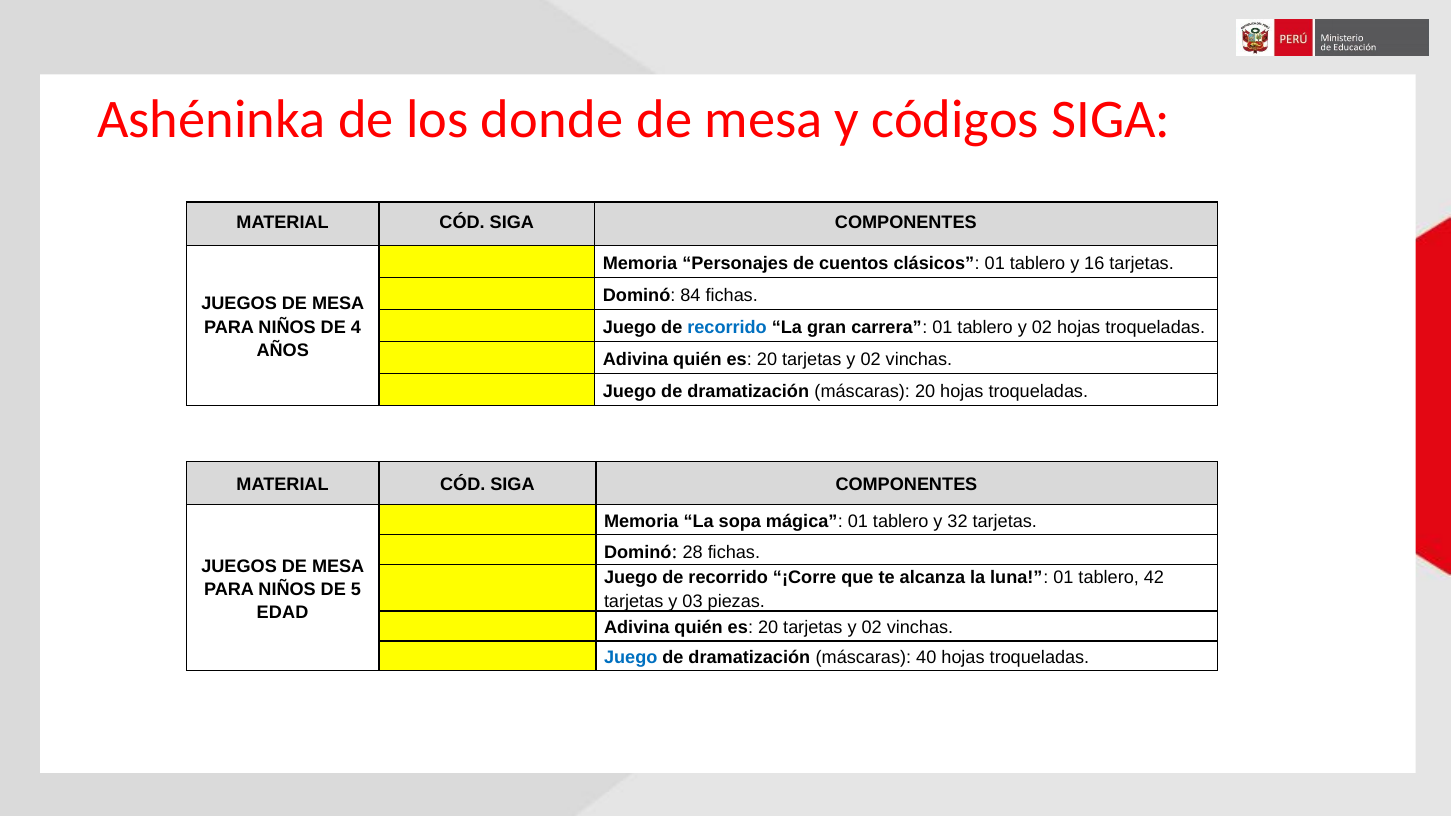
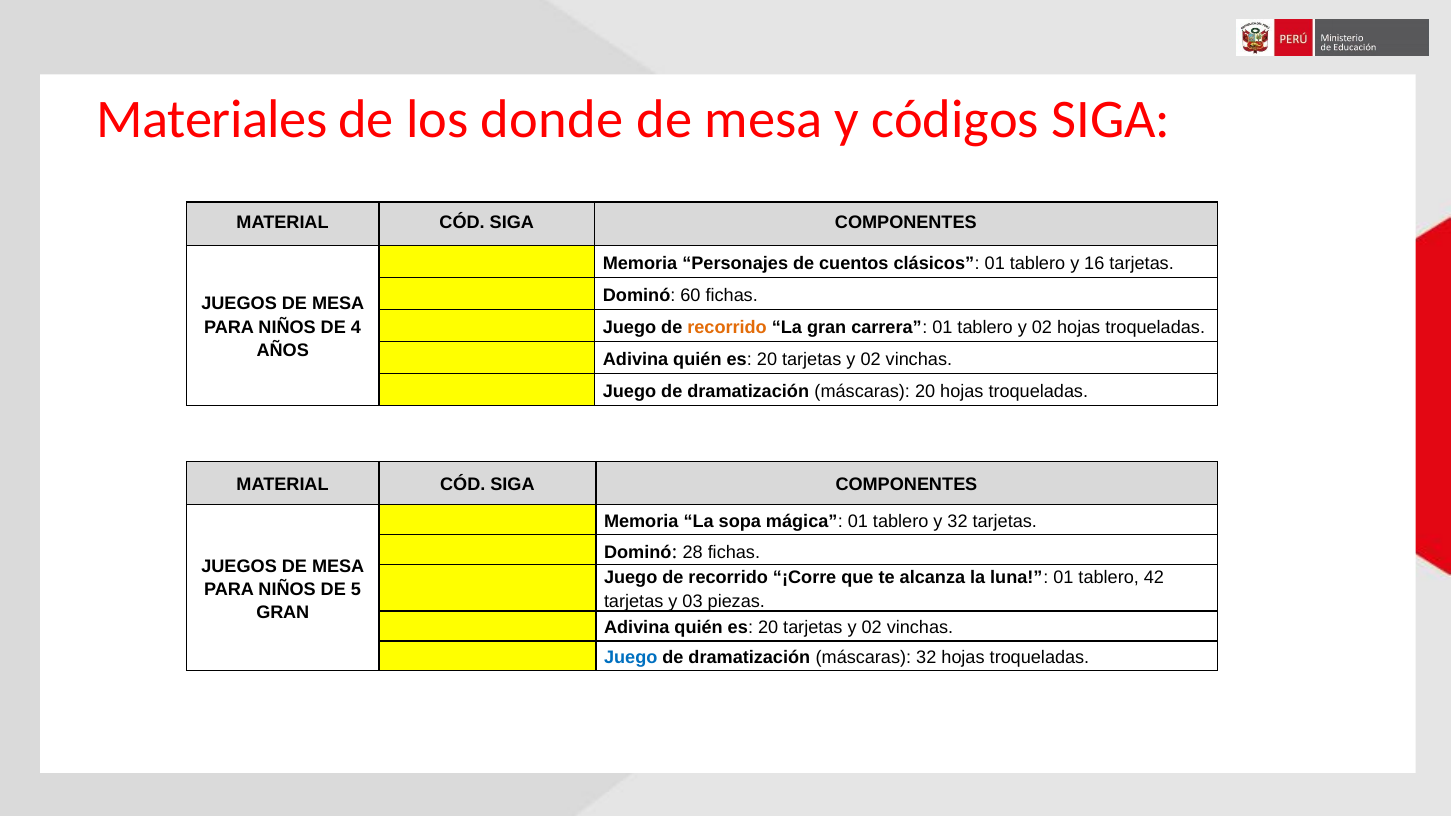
Ashéninka: Ashéninka -> Materiales (212, 120)
84: 84 -> 60 (690, 295)
recorrido colour: blue -> orange (727, 327)
EDAD: EDAD -> GRAN (283, 613)
máscaras 40: 40 -> 32 (926, 658)
